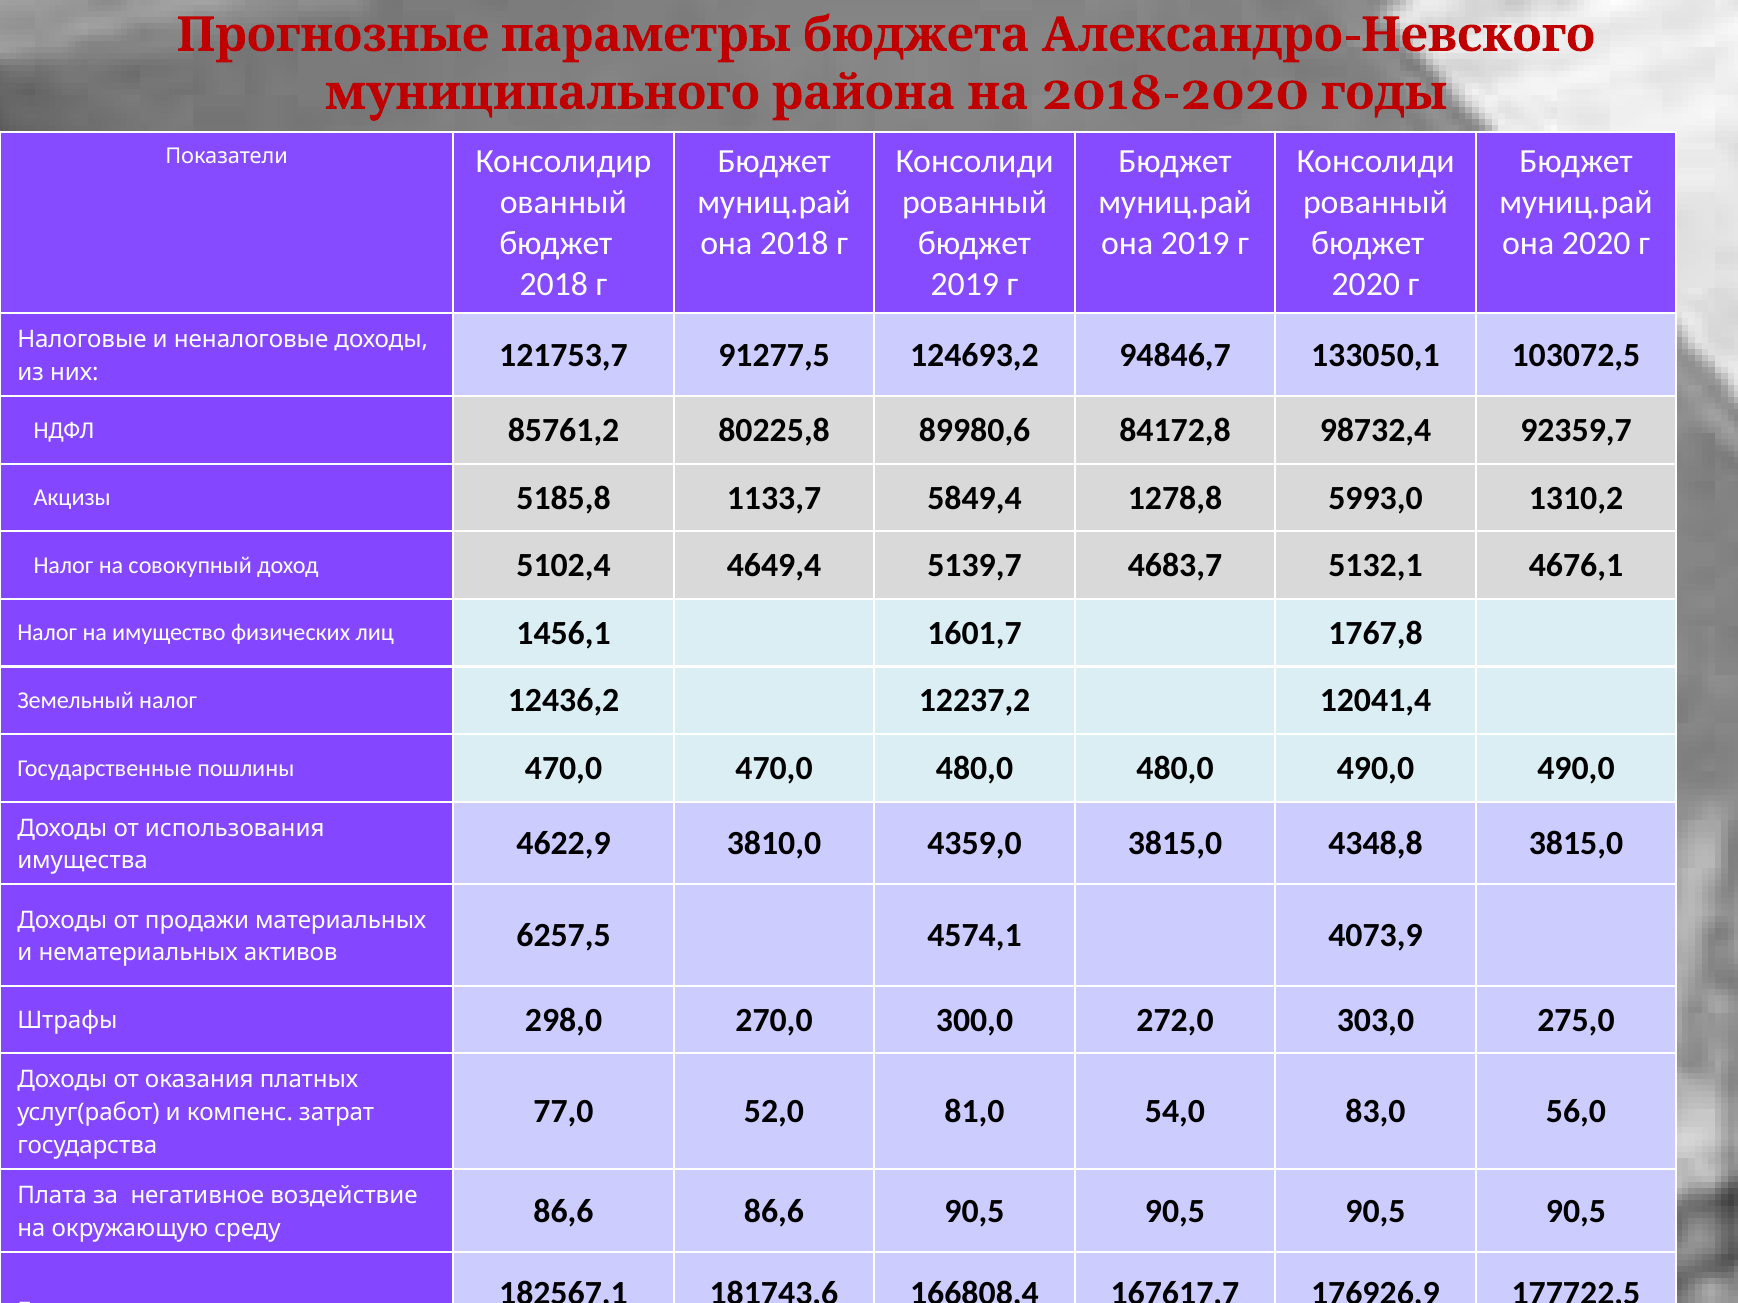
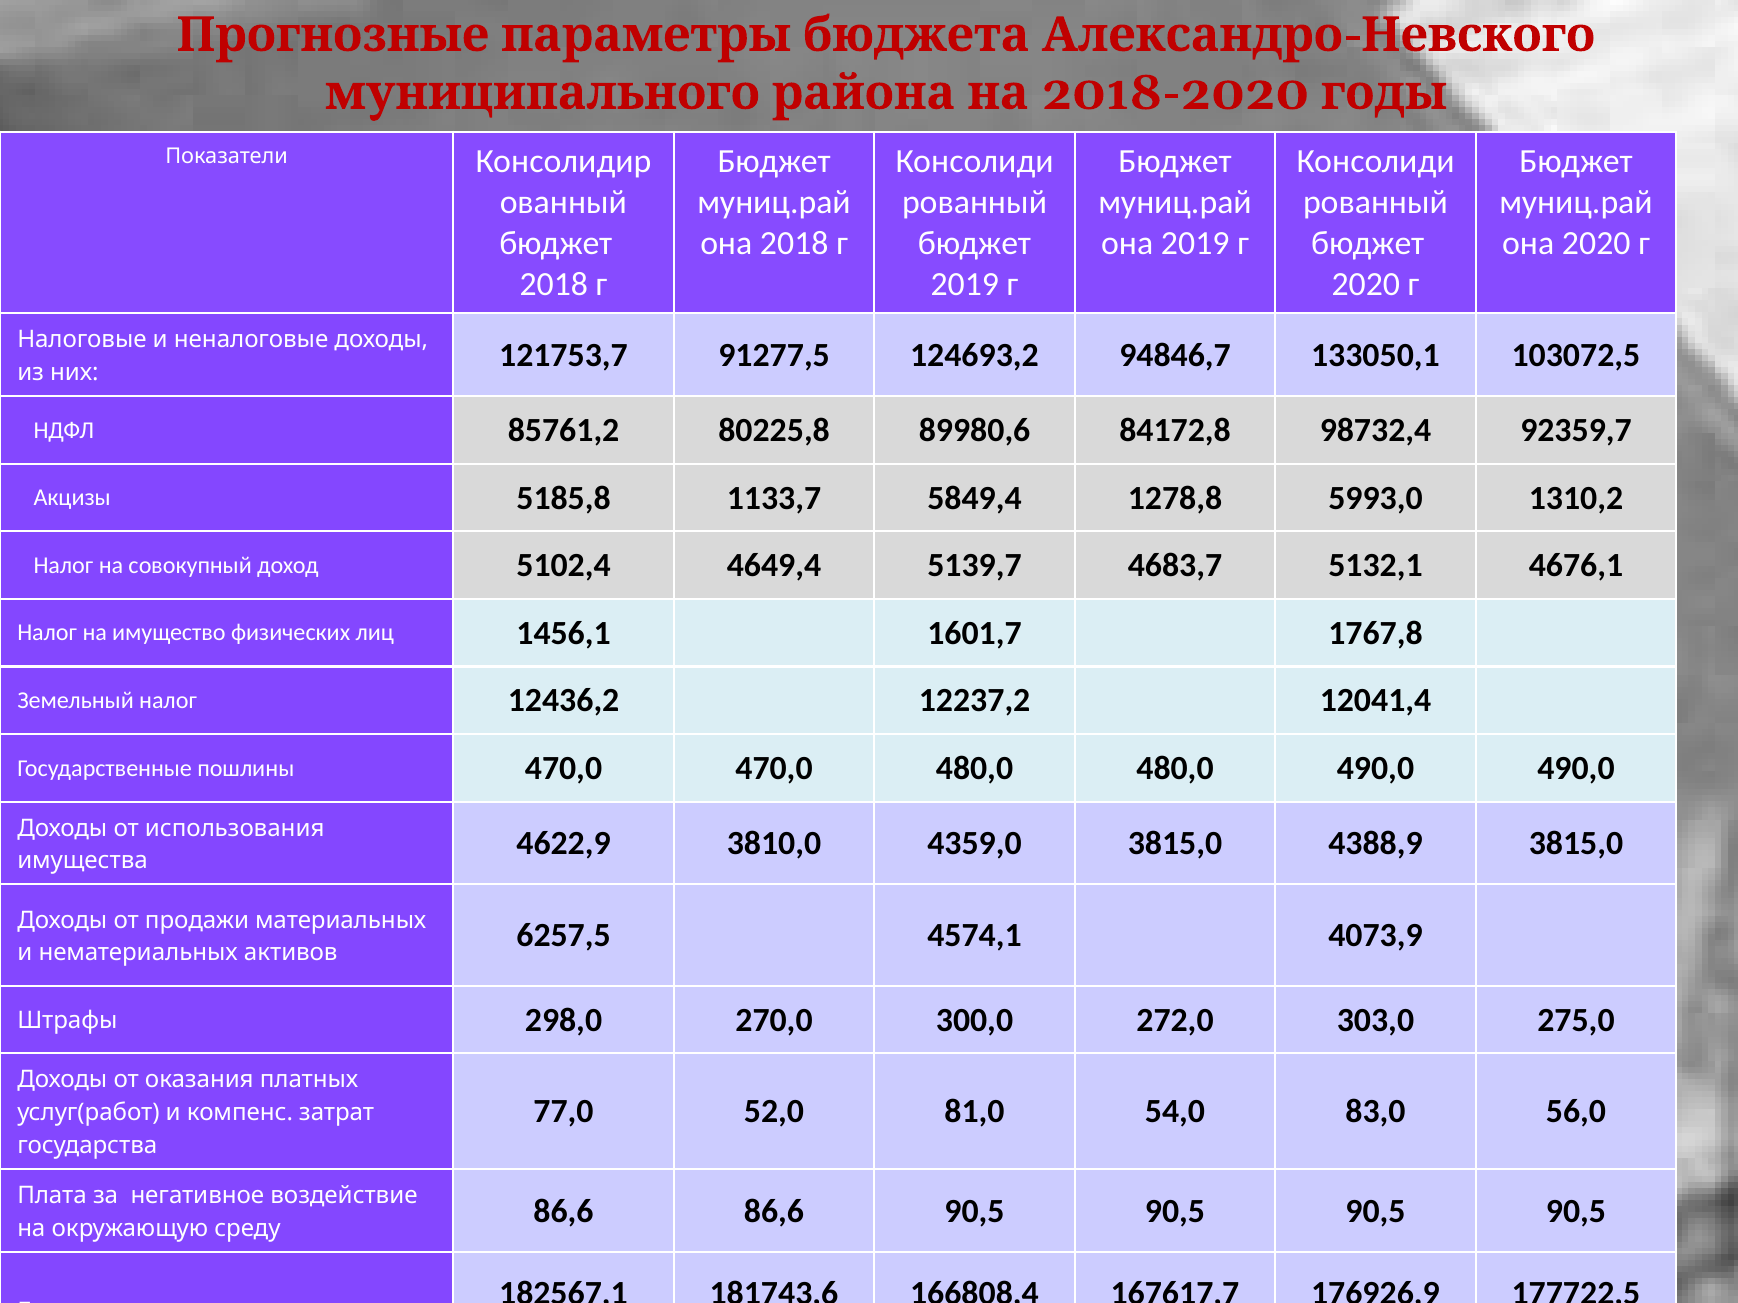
4348,8: 4348,8 -> 4388,9 (1376, 844)
